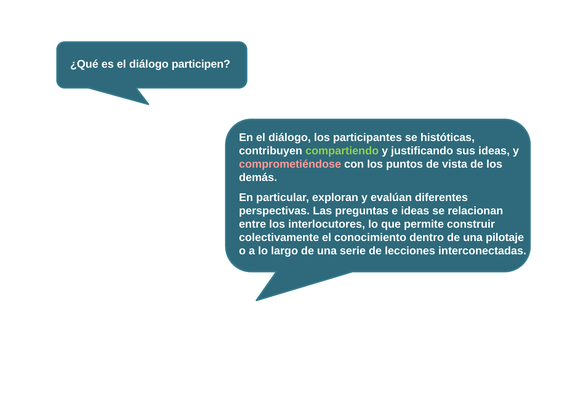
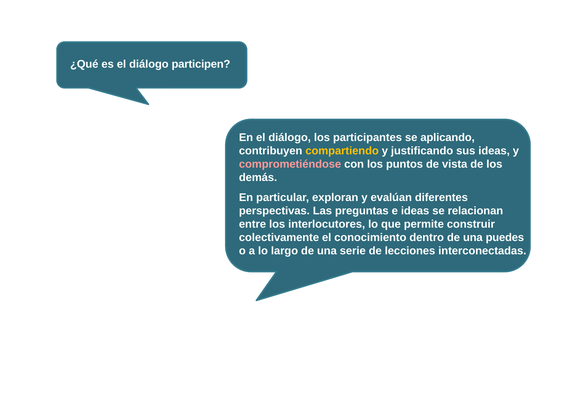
históticas: históticas -> aplicando (448, 137)
compartiendo colour: light green -> yellow (342, 151)
pilotaje: pilotaje -> puedes (505, 237)
